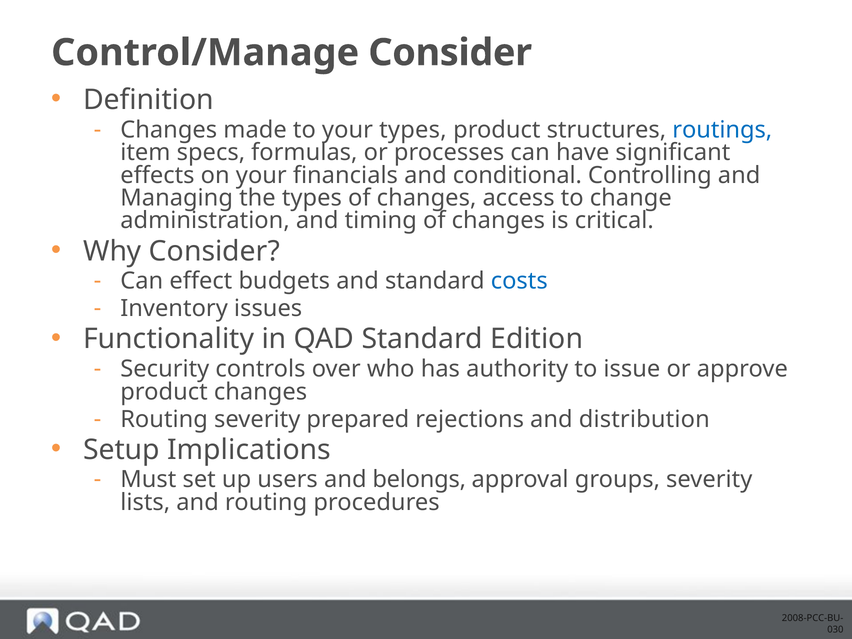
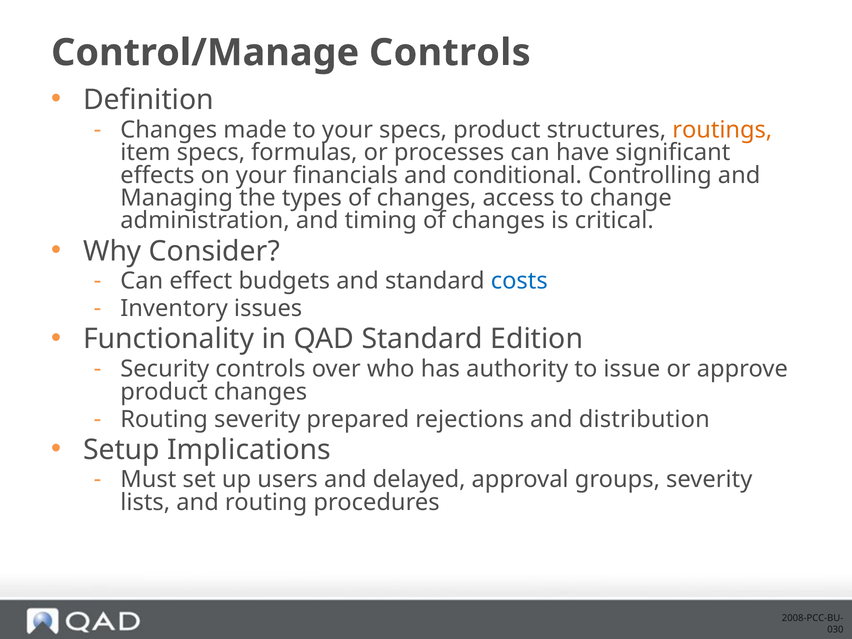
Control/Manage Consider: Consider -> Controls (450, 53)
your types: types -> specs (413, 130)
routings colour: blue -> orange (722, 130)
belongs: belongs -> delayed (419, 480)
